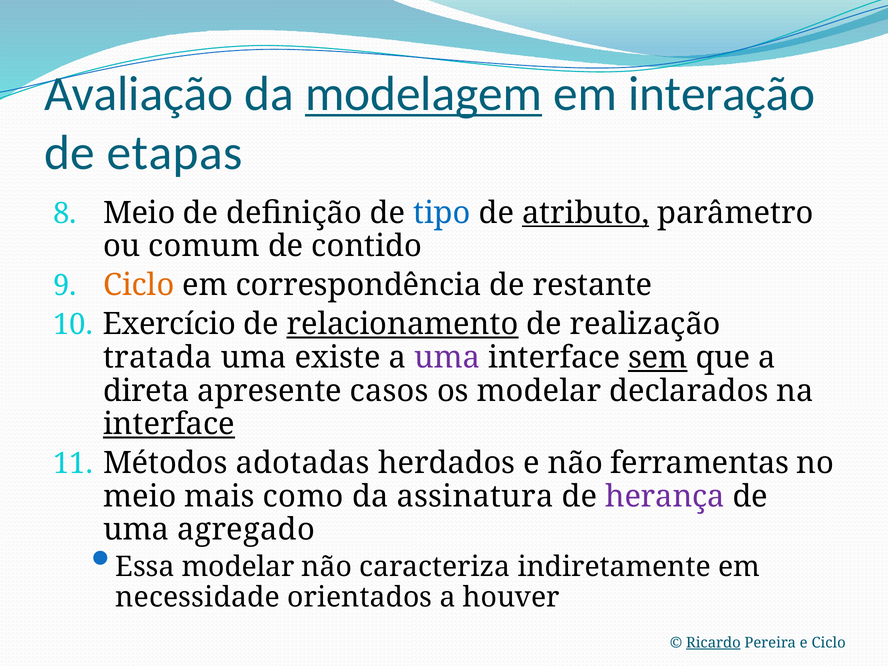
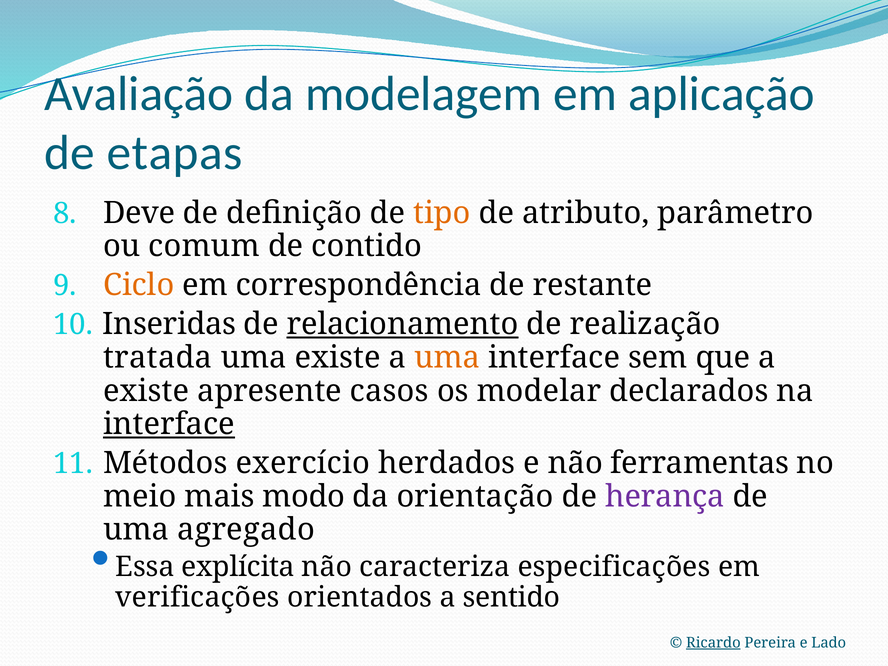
modelagem underline: present -> none (424, 94)
interação: interação -> aplicação (722, 94)
Meio: Meio -> Deve (139, 213)
tipo colour: blue -> orange (442, 213)
atributo underline: present -> none (586, 213)
Exercício: Exercício -> Inseridas (169, 324)
uma colour: purple -> orange (447, 358)
sem underline: present -> none (658, 358)
direta: direta -> existe (146, 391)
adotadas: adotadas -> exercício (303, 463)
como: como -> modo (304, 496)
assinatura: assinatura -> orientação (475, 496)
Essa modelar: modelar -> explícita (238, 567)
indiretamente: indiretamente -> especificações (614, 567)
necessidade: necessidade -> verificações (198, 597)
houver: houver -> sentido (511, 597)
e Ciclo: Ciclo -> Lado (829, 643)
